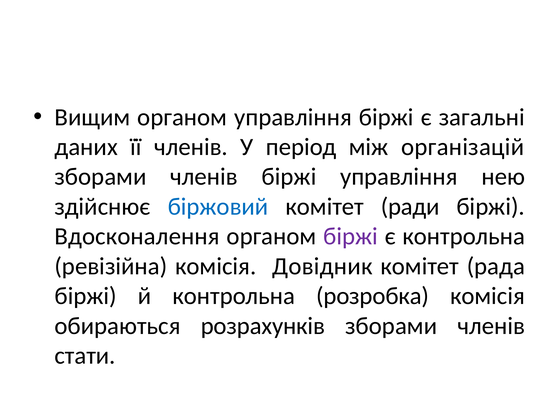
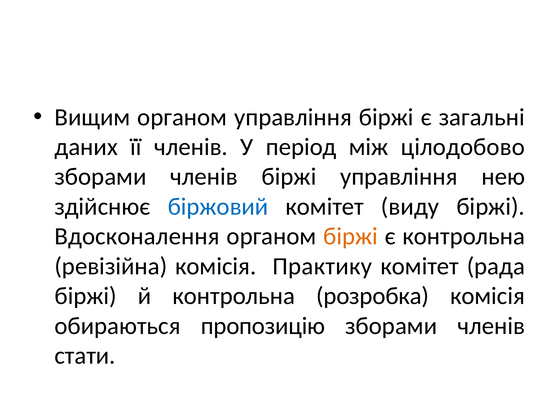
організацій: організацій -> цілодобово (463, 147)
ради: ради -> виду (410, 207)
біржі colour: purple -> orange (351, 237)
Довідник: Довідник -> Практику (322, 266)
розрахунків: розрахунків -> пропозицію (263, 326)
